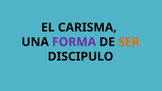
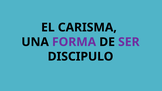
SER colour: orange -> purple (129, 42)
